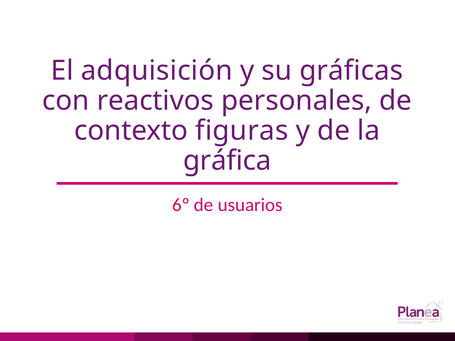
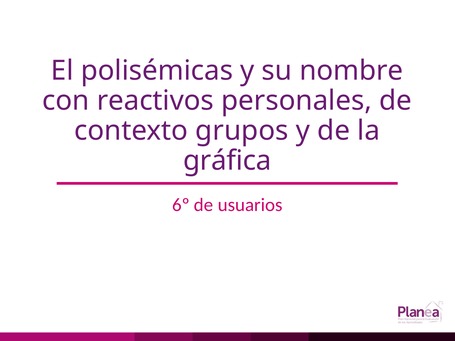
adquisición: adquisición -> polisémicas (157, 71)
gráficas: gráficas -> nombre (351, 71)
figuras: figuras -> grupos (242, 131)
